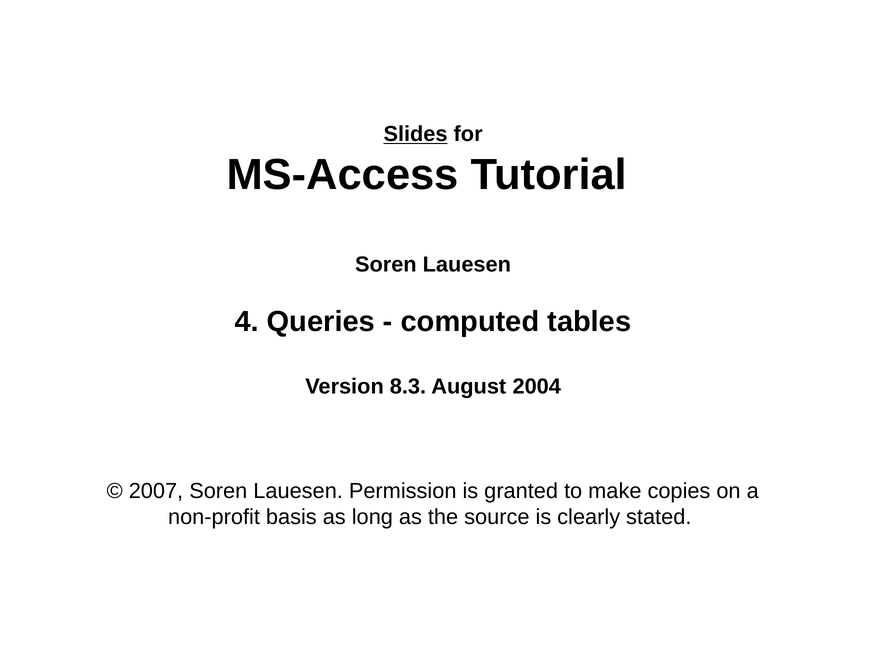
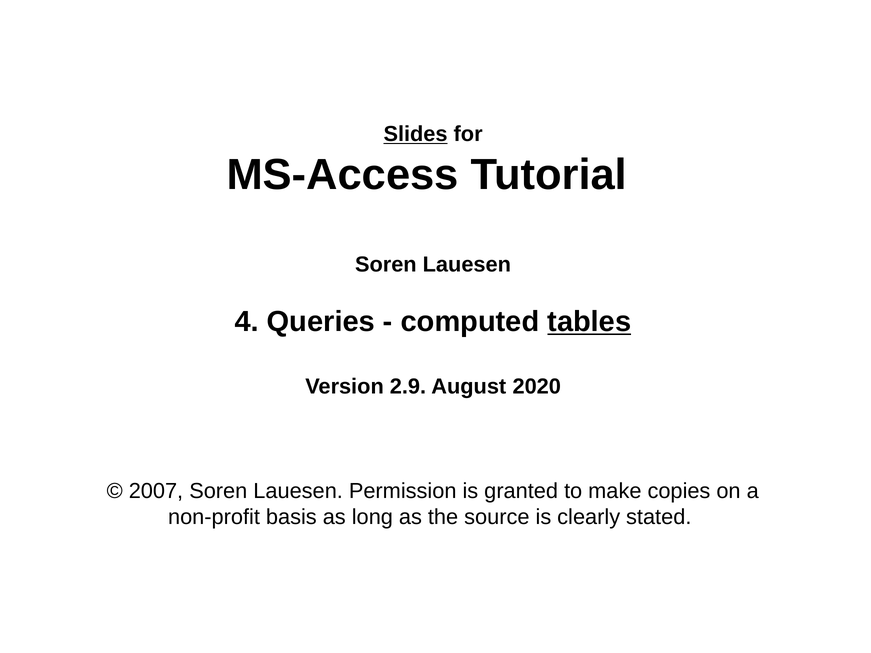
tables underline: none -> present (589, 322)
8.3: 8.3 -> 2.9 (408, 387)
2004: 2004 -> 2020 (537, 387)
